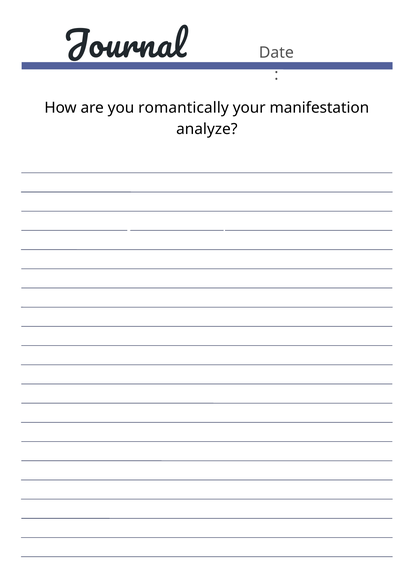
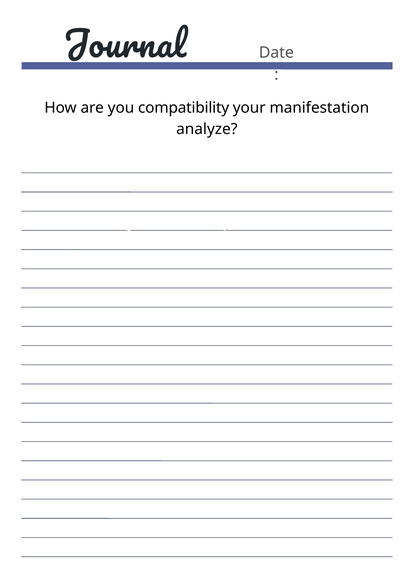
romantically: romantically -> compatibility (184, 108)
